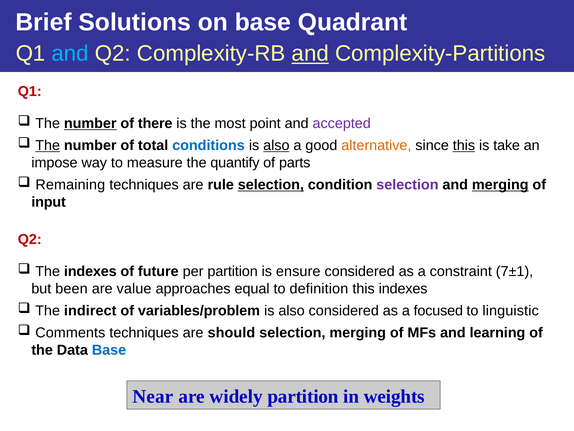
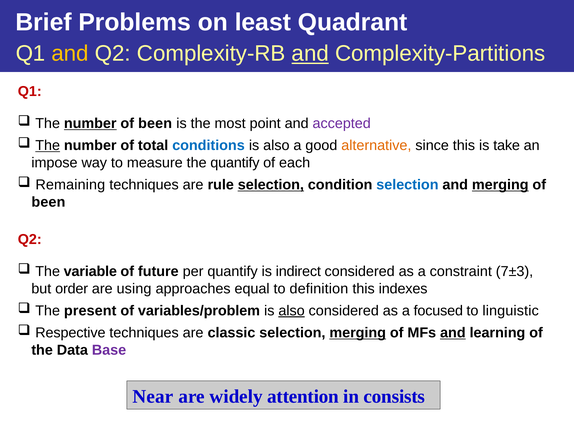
Solutions: Solutions -> Problems (135, 22)
on base: base -> least (263, 22)
and colour: light blue -> yellow (70, 54)
there: there -> been (155, 123)
also underline: present -> none (276, 145)
this underline: present -> none (464, 145)
parts: parts -> each (295, 163)
selection colour: purple -> blue (407, 185)
input: input -> been (48, 202)
The indexes: indexes -> variable (90, 271)
per partition: partition -> quantify (233, 271)
ensure: ensure -> indirect (298, 271)
7±1: 7±1 -> 7±3 (515, 271)
been: been -> order (72, 288)
value: value -> using (134, 288)
indirect: indirect -> present (90, 310)
also underline: none -> present (292, 310)
Comments: Comments -> Respective (70, 332)
should: should -> classic (231, 332)
merging underline: none -> present (358, 332)
and underline: none -> present (453, 332)
Base colour: blue -> purple (109, 350)
widely partition: partition -> attention (303, 396)
weights: weights -> consists (394, 396)
